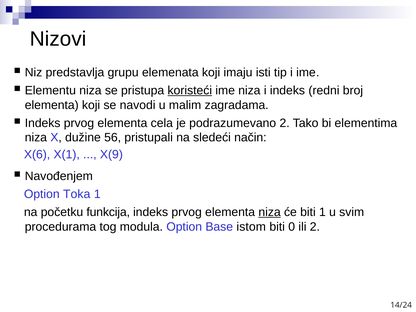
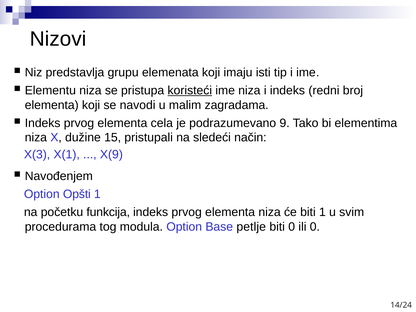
podrazumevano 2: 2 -> 9 (285, 123)
56: 56 -> 15 (113, 138)
X(6: X(6 -> X(3 (37, 155)
Toka: Toka -> Opšti (77, 194)
niza underline: present -> none (270, 212)
istom: istom -> petlje (251, 227)
ili 2: 2 -> 0 (315, 227)
